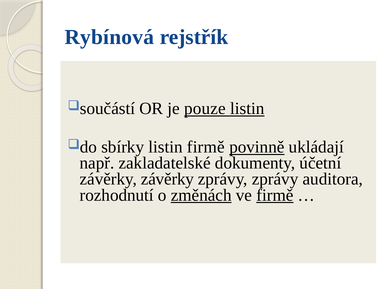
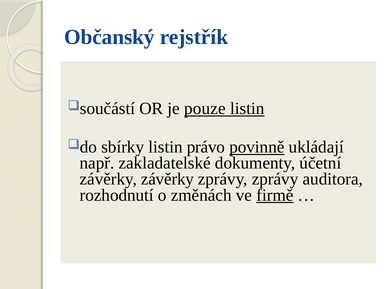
Rybínová: Rybínová -> Občanský (109, 37)
listin firmě: firmě -> právo (206, 147)
změnách underline: present -> none (201, 195)
